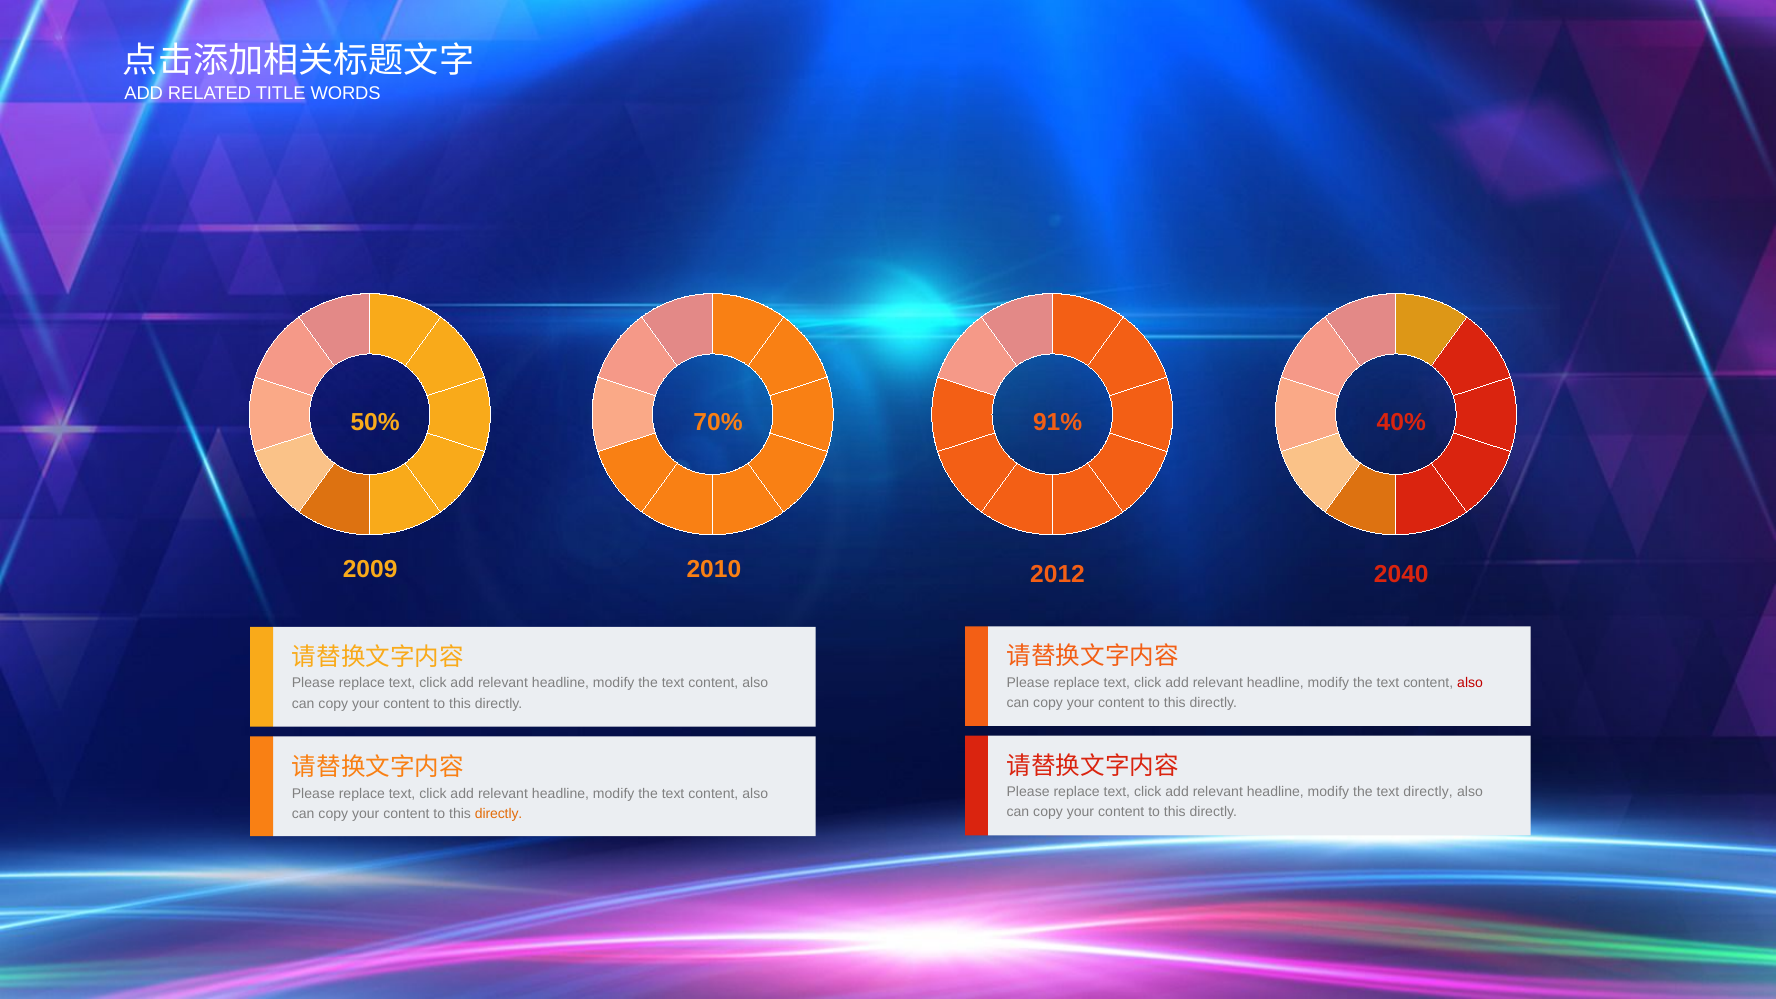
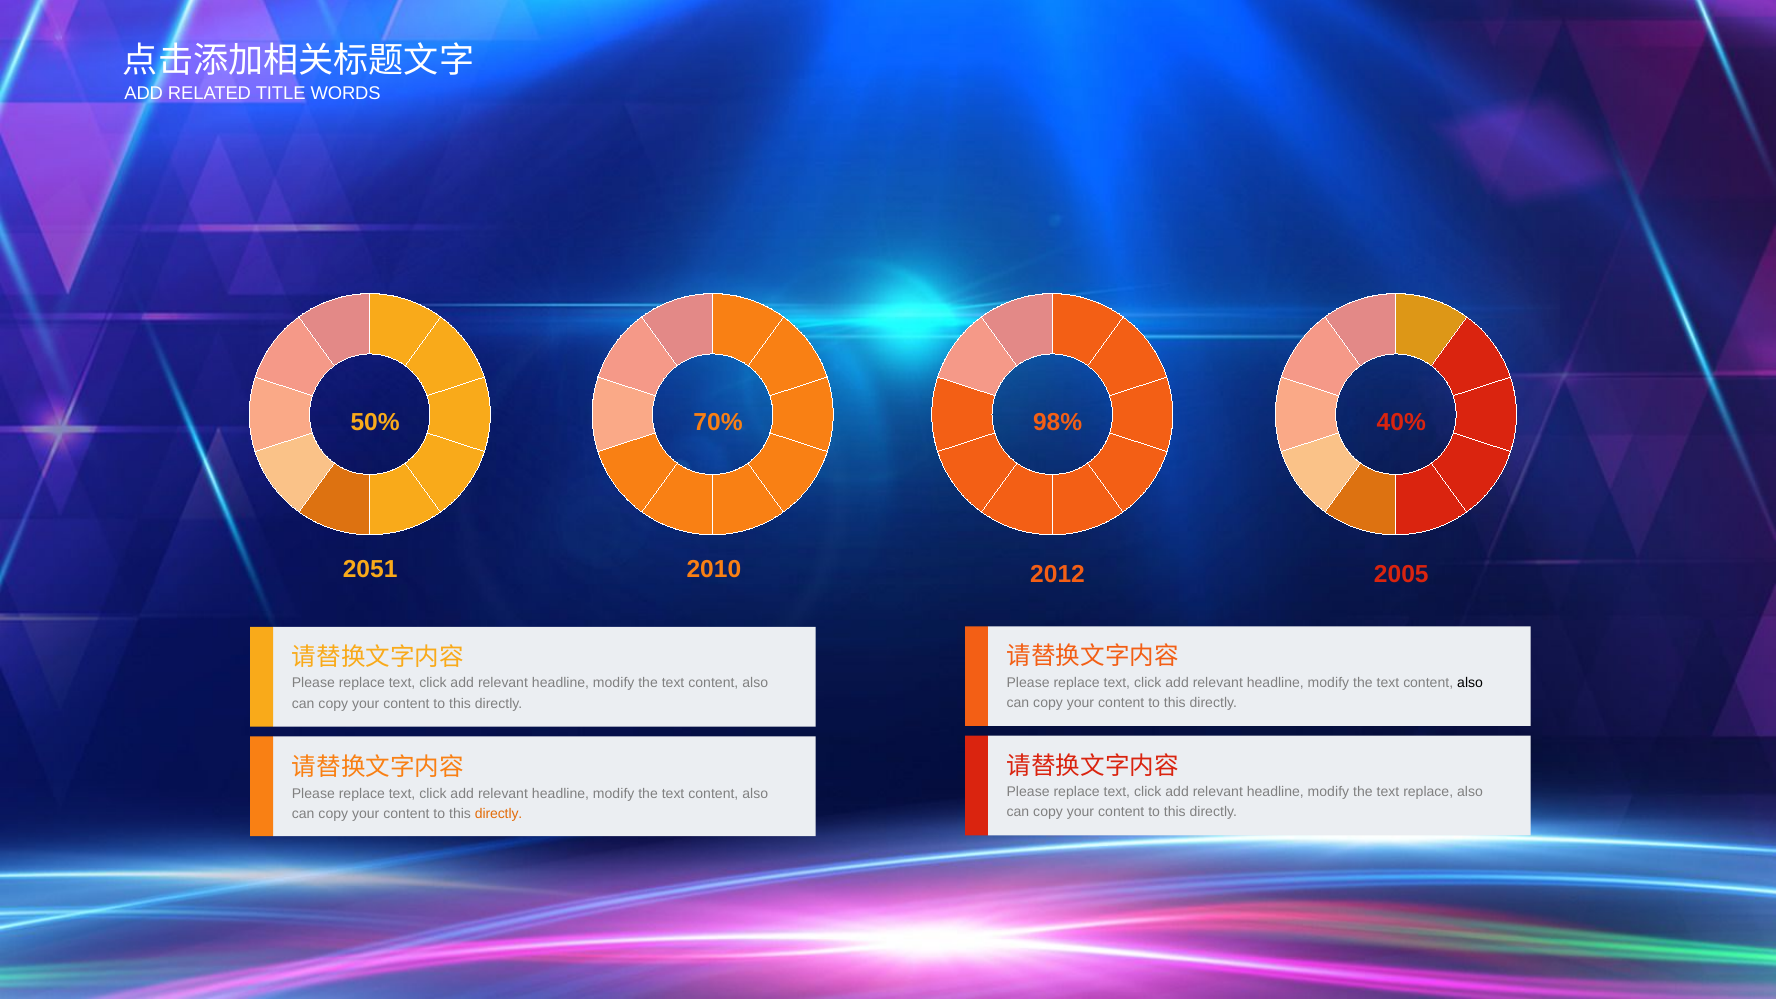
91%: 91% -> 98% (1058, 422)
2009: 2009 -> 2051 (370, 570)
2040: 2040 -> 2005 (1401, 574)
also colour: red -> black (1470, 682)
text directly: directly -> replace (1428, 792)
